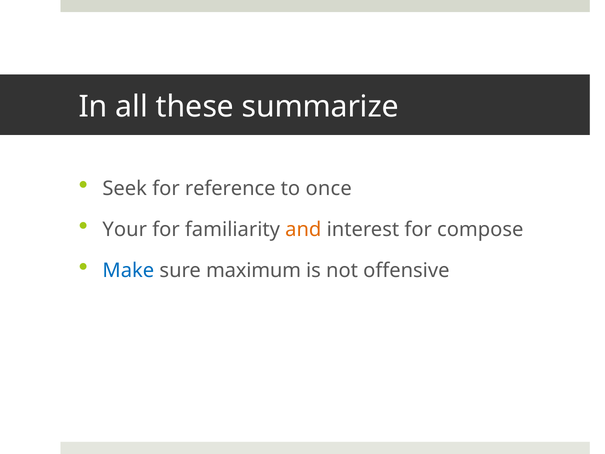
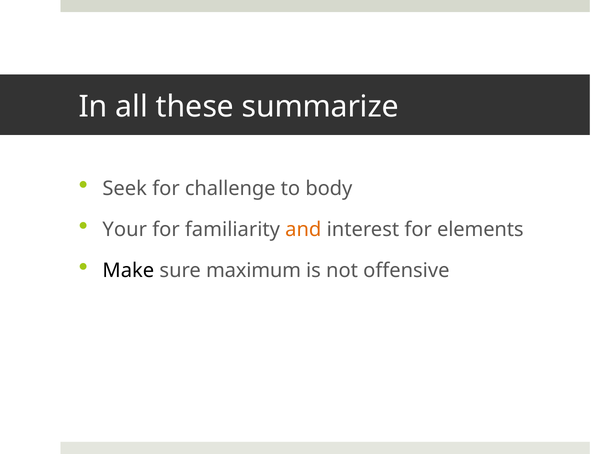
reference: reference -> challenge (230, 188)
once: once -> body (329, 188)
compose: compose -> elements (480, 229)
Make colour: blue -> black (128, 270)
